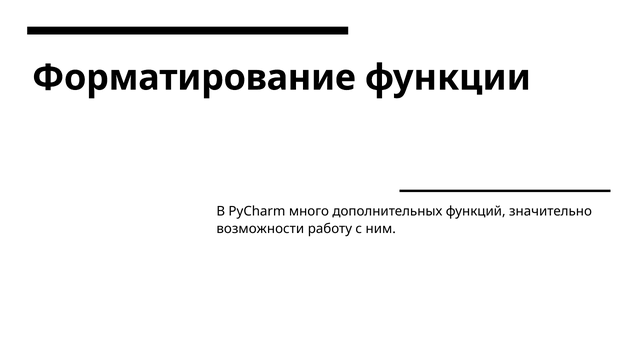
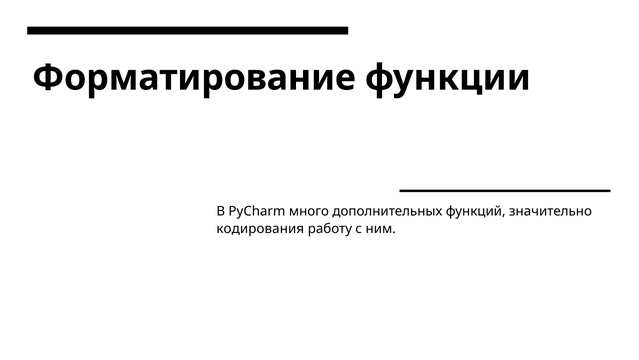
возможности: возможности -> кодирования (260, 228)
